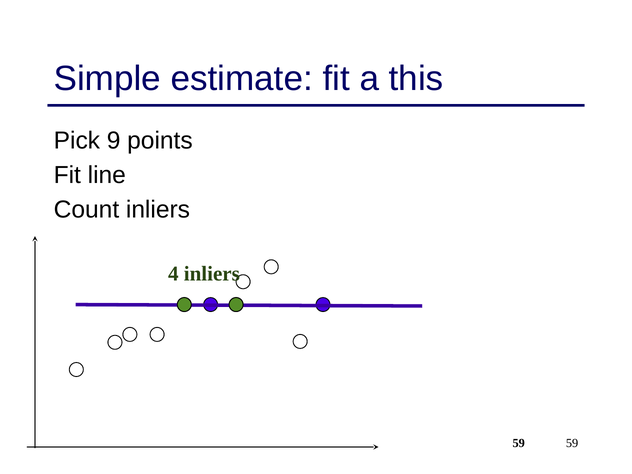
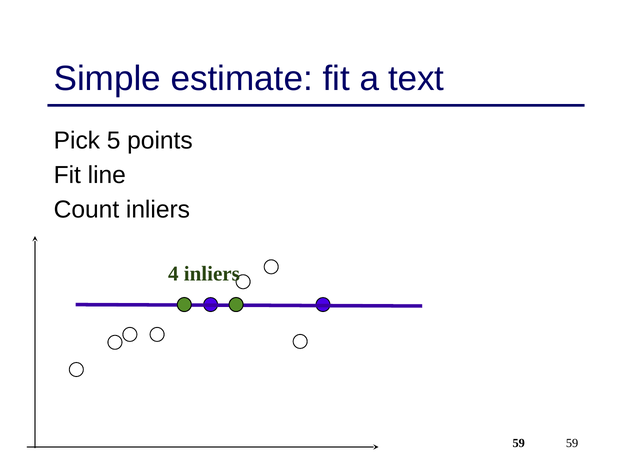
this: this -> text (416, 79)
9: 9 -> 5 (114, 141)
